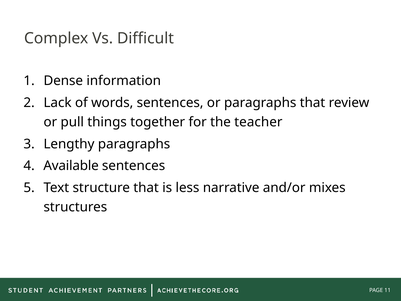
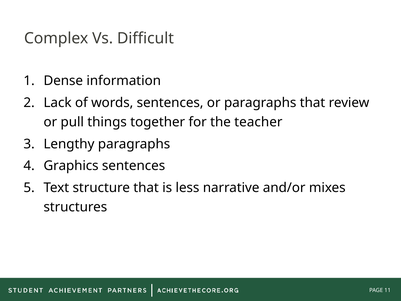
Available: Available -> Graphics (71, 166)
